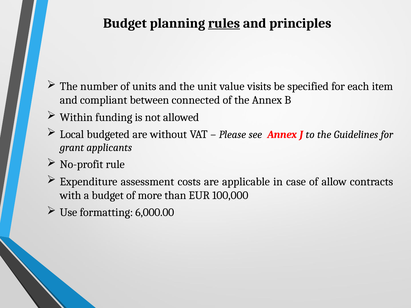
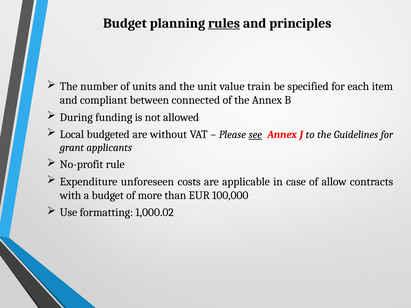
visits: visits -> train (259, 87)
Within: Within -> During (76, 117)
see underline: none -> present (255, 135)
assessment: assessment -> unforeseen (147, 182)
6,000.00: 6,000.00 -> 1,000.02 (155, 213)
